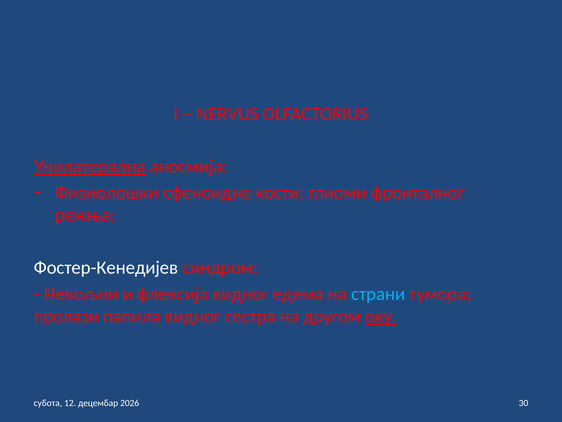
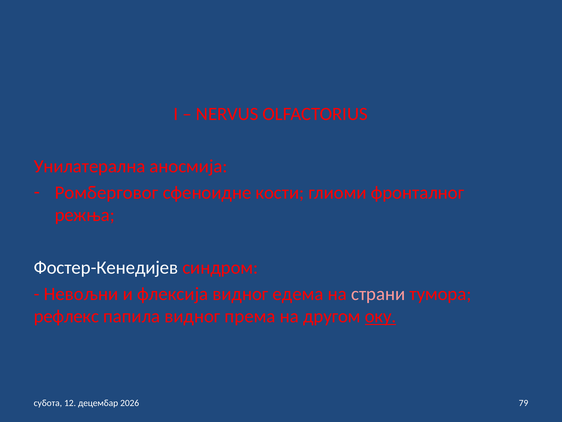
Унилатерална underline: present -> none (90, 166)
Физиолошки: Физиолошки -> Ромберговог (107, 192)
страни colour: light blue -> pink (378, 294)
пролази: пролази -> рефлекс (66, 316)
сестра: сестра -> према (250, 316)
30: 30 -> 79 (524, 402)
